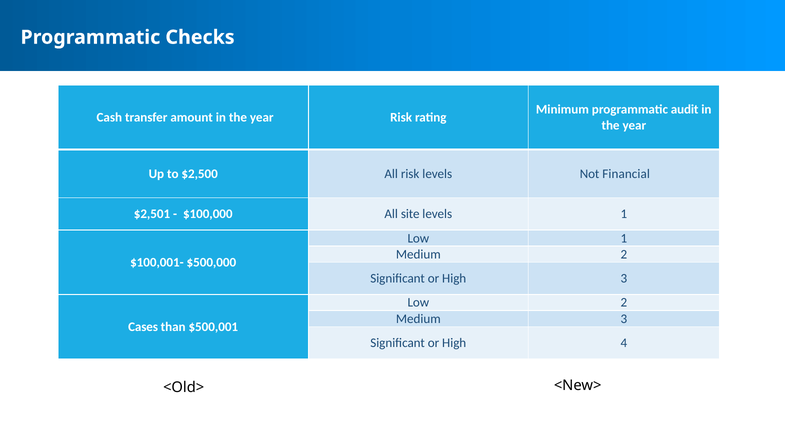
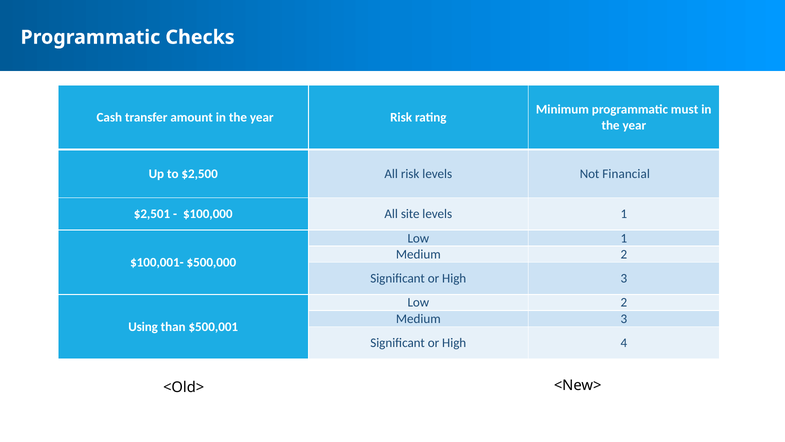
audit: audit -> must (685, 109)
Cases: Cases -> Using (143, 326)
